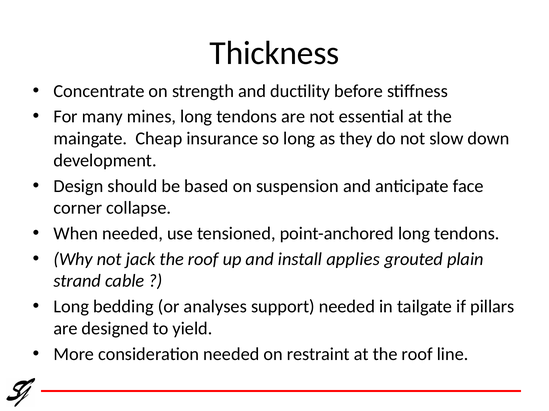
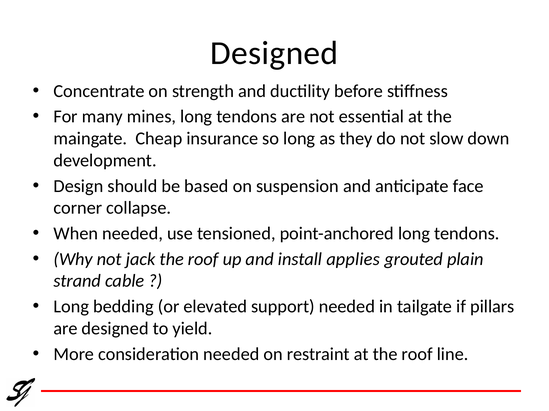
Thickness: Thickness -> Designed (274, 53)
analyses: analyses -> elevated (215, 307)
